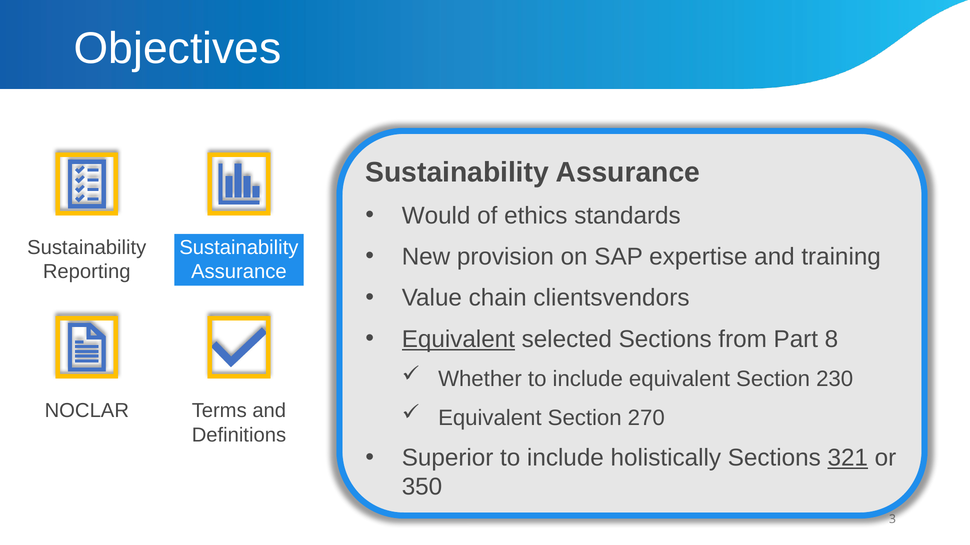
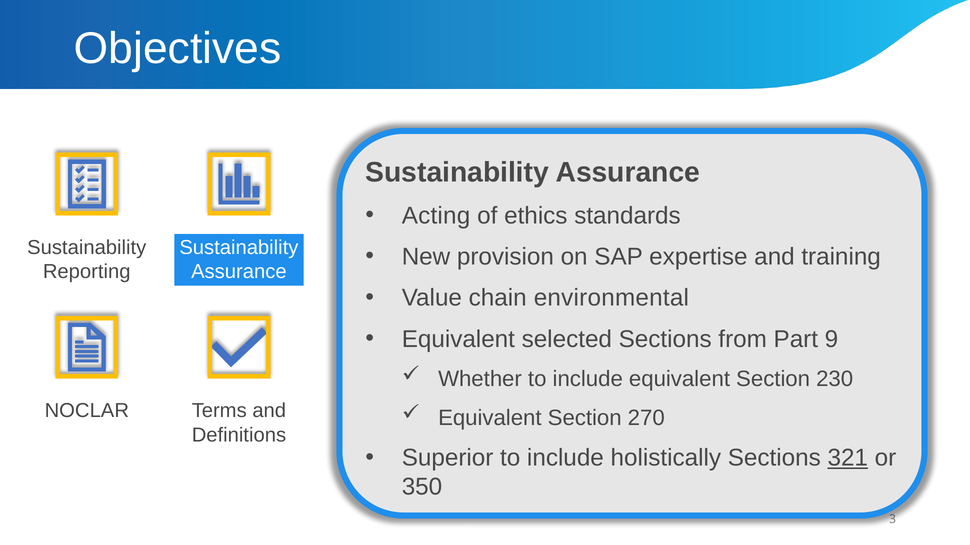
Would: Would -> Acting (436, 216)
clientsvendors: clientsvendors -> environmental (611, 298)
Equivalent underline: present -> none (458, 340)
8: 8 -> 9 (831, 340)
